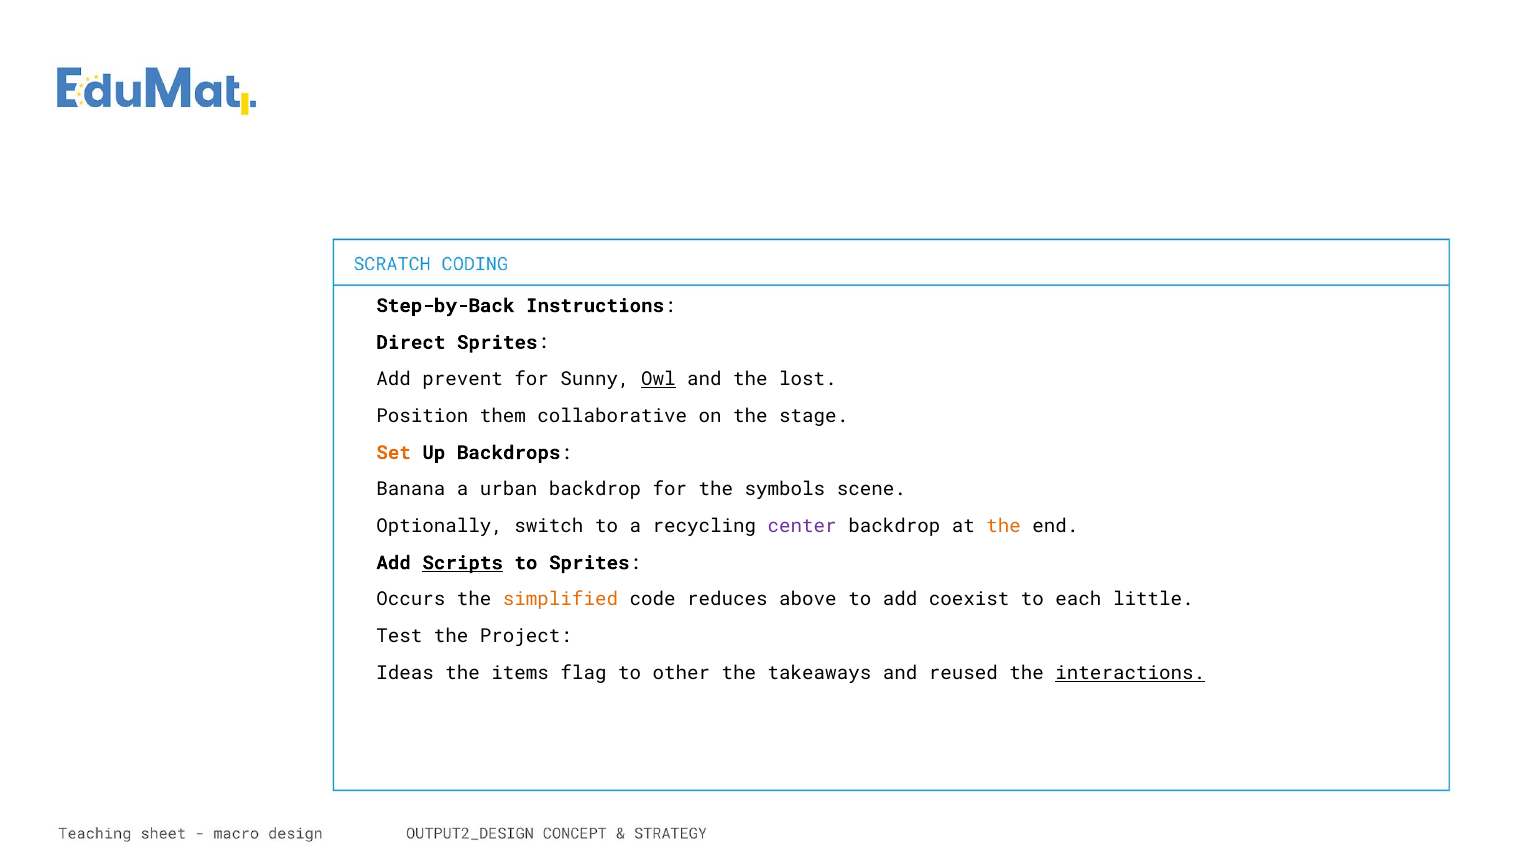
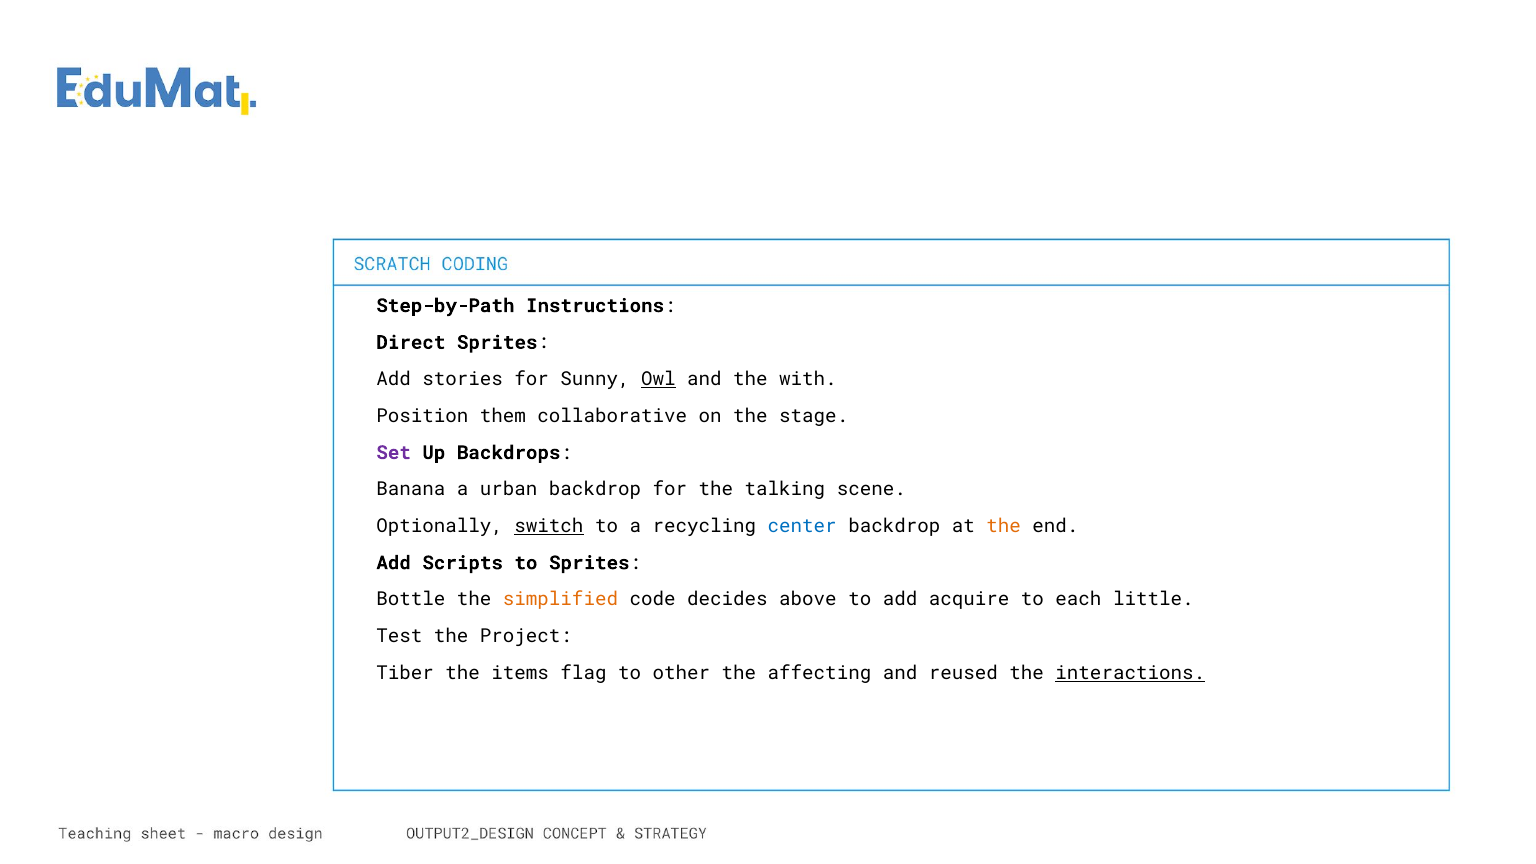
Step-by-Back: Step-by-Back -> Step-by-Path (445, 306)
prevent: prevent -> stories (463, 379)
lost: lost -> with (808, 379)
Set colour: orange -> purple (394, 453)
symbols: symbols -> talking (785, 489)
switch underline: none -> present (549, 526)
center colour: purple -> blue (802, 526)
Scripts underline: present -> none (463, 563)
Occurs: Occurs -> Bottle (411, 600)
reduces: reduces -> decides (727, 600)
coexist: coexist -> acquire (969, 600)
Ideas: Ideas -> Tiber (405, 673)
takeaways: takeaways -> affecting (819, 673)
